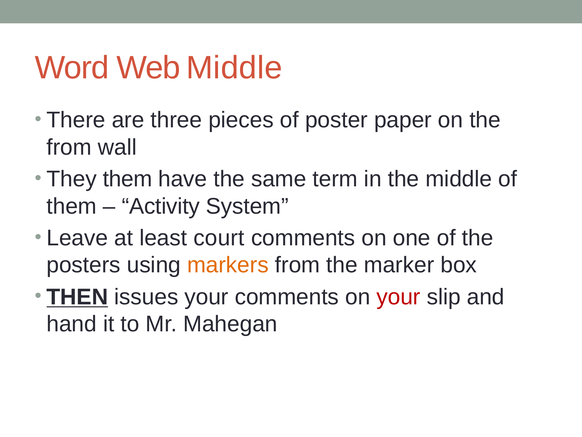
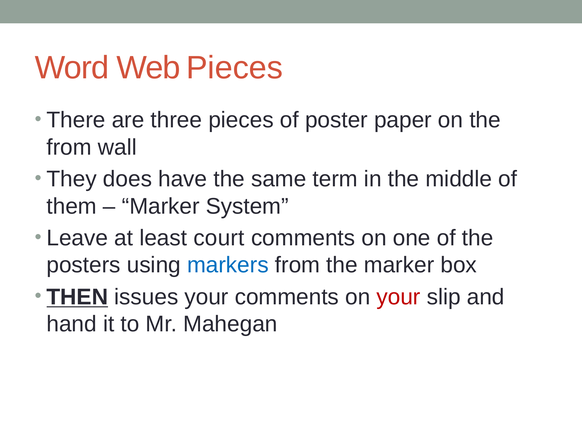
Web Middle: Middle -> Pieces (235, 68)
They them: them -> does (127, 179)
Activity: Activity -> Marker (161, 206)
markers colour: orange -> blue (228, 265)
